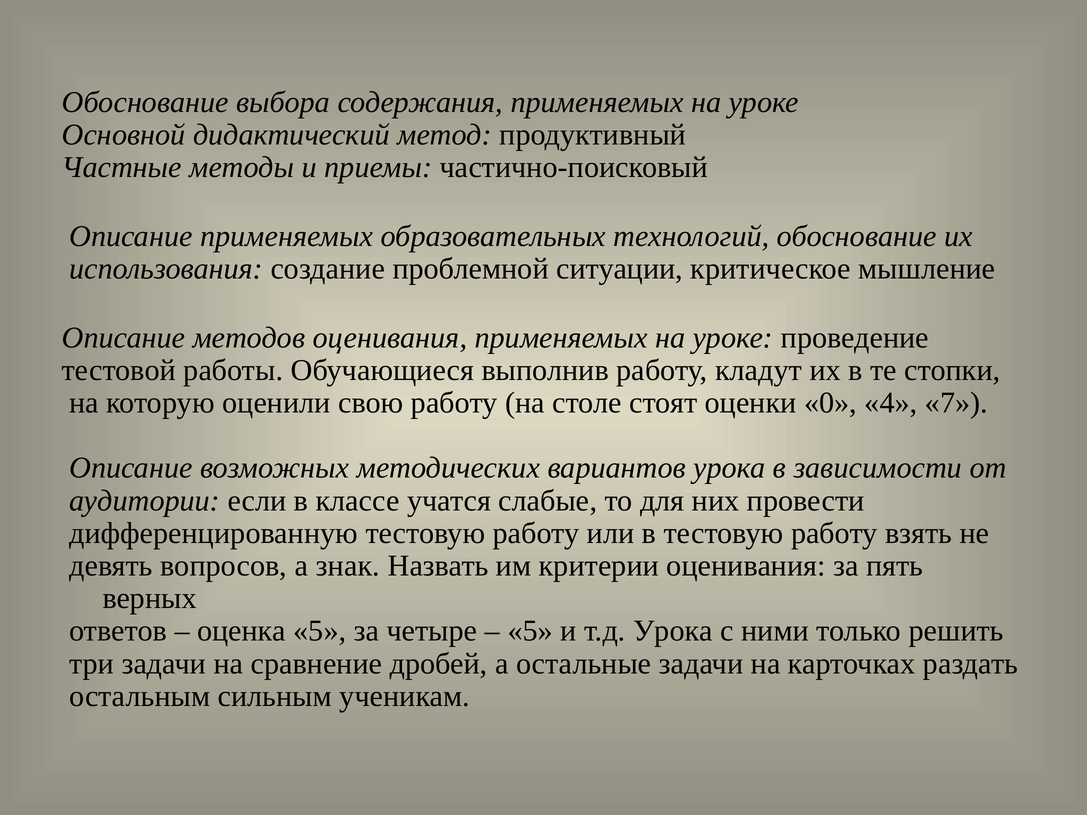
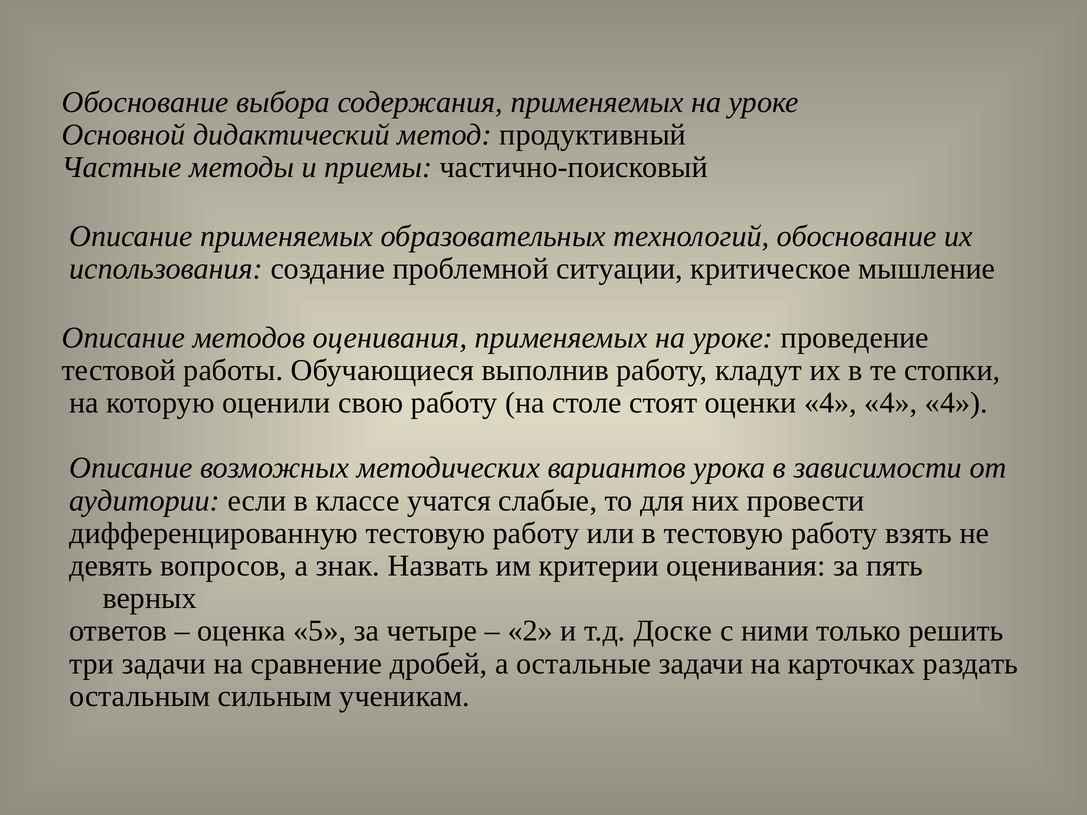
оценки 0: 0 -> 4 (830, 403)
7: 7 -> 4 (956, 403)
5: 5 -> 2 (530, 631)
т.д Урока: Урока -> Доске (673, 631)
